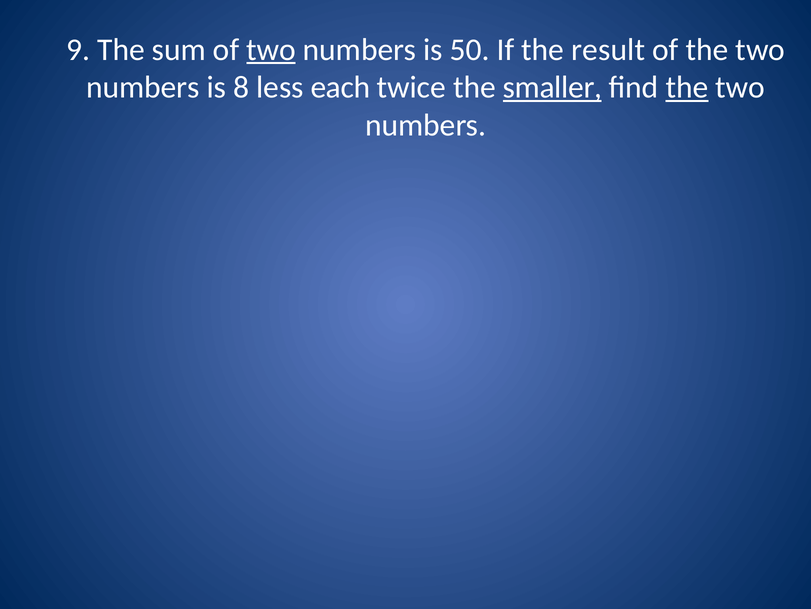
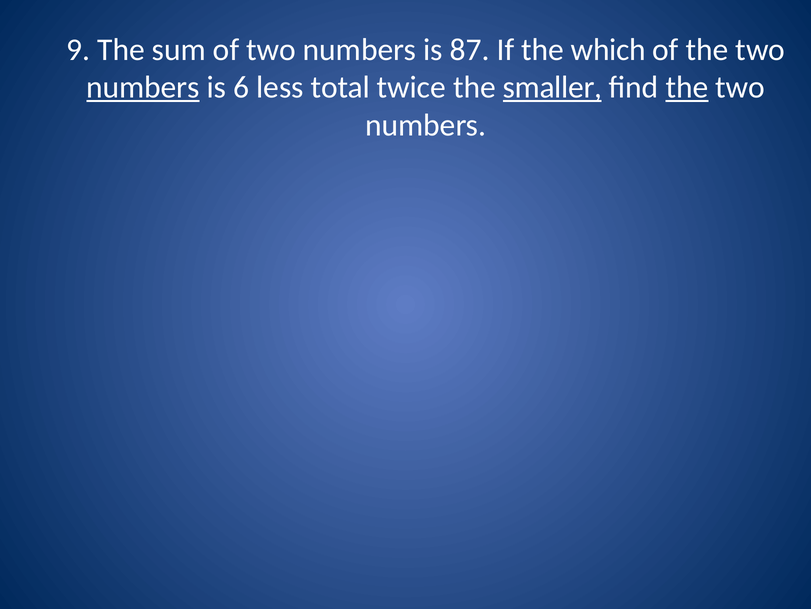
two underline: present -> none (271, 50)
50: 50 -> 87 (470, 50)
result: result -> which (608, 50)
numbers underline: none -> present (143, 87)
8: 8 -> 6 (241, 87)
each: each -> total (340, 87)
